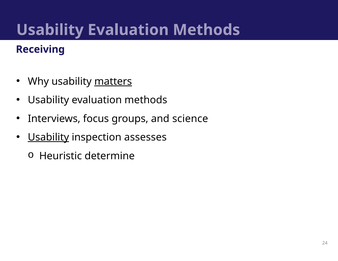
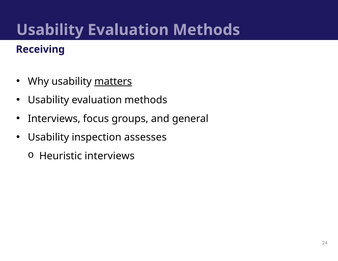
science: science -> general (190, 119)
Usability underline: present -> none (48, 137)
Heuristic determine: determine -> interviews (110, 156)
